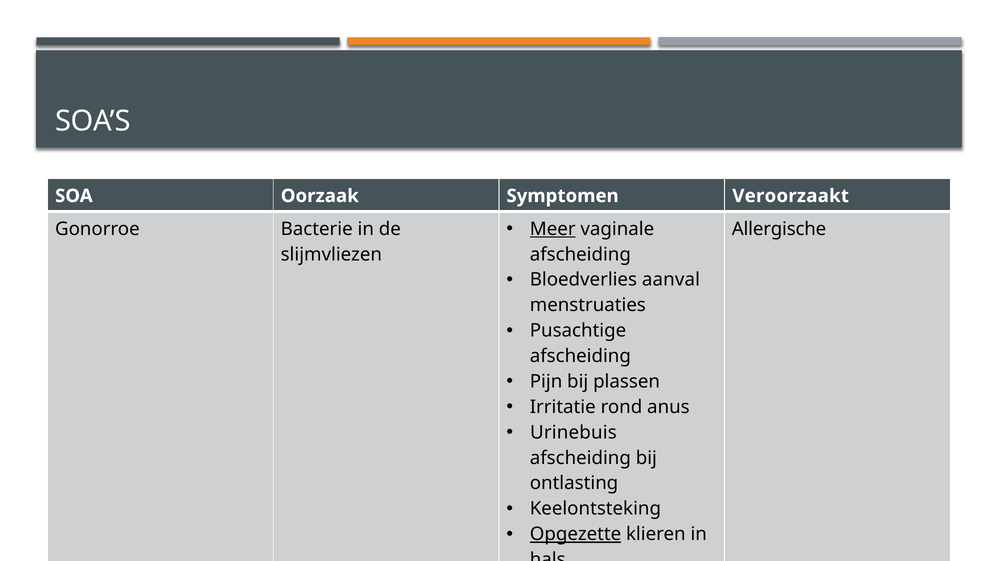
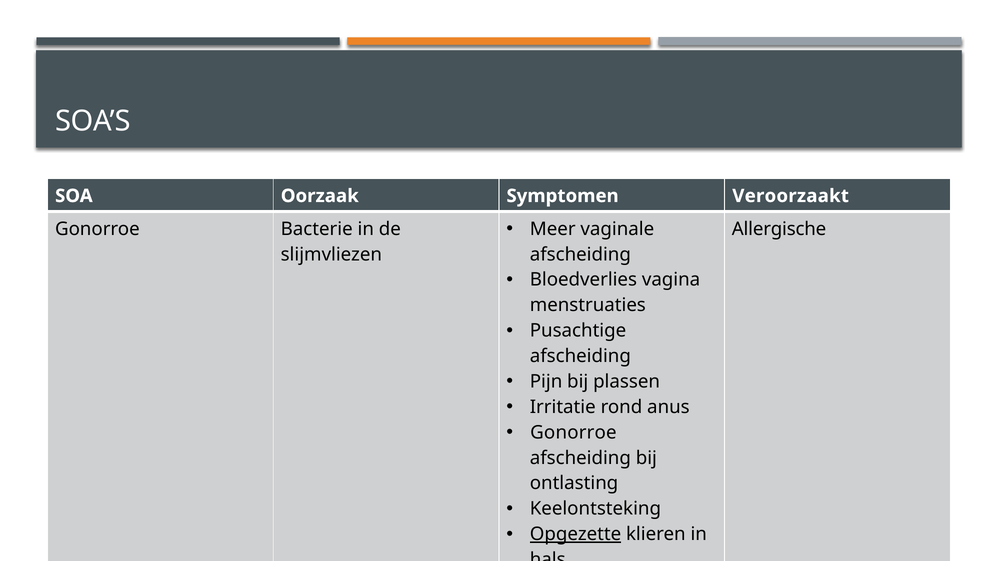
Meer underline: present -> none (553, 229)
aanval: aanval -> vagina (671, 280)
Urinebuis: Urinebuis -> Gonorroe (573, 433)
